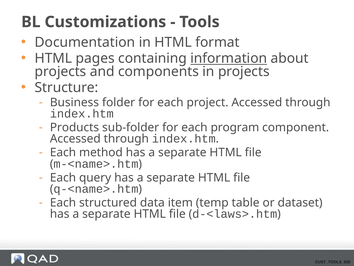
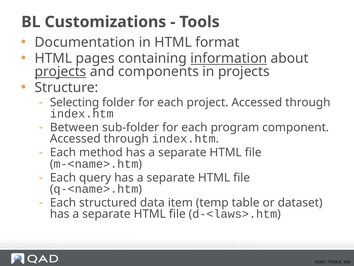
projects underline: none -> present (61, 72)
Business: Business -> Selecting (75, 102)
Products: Products -> Between (74, 127)
